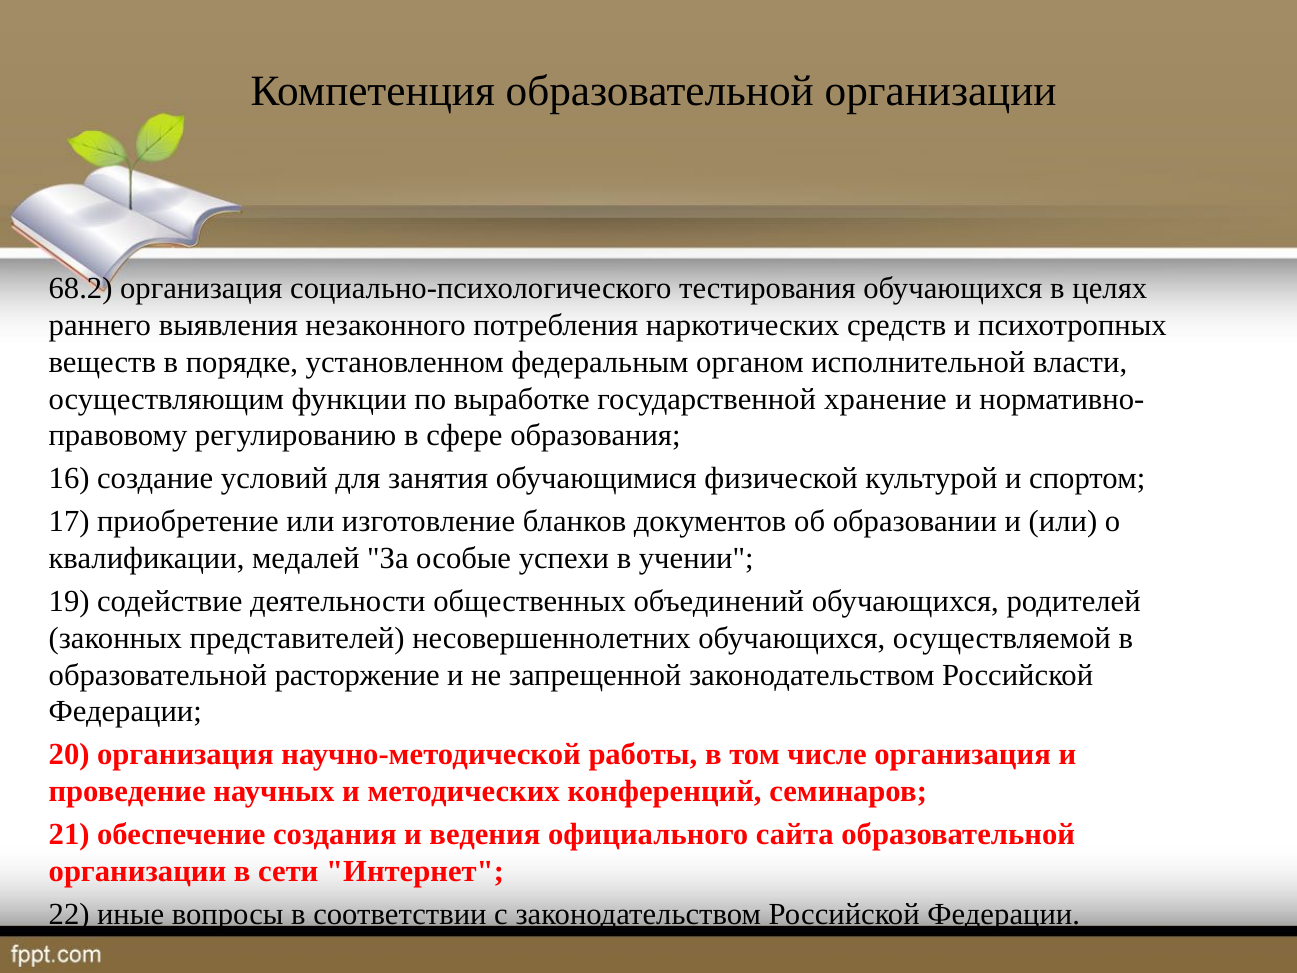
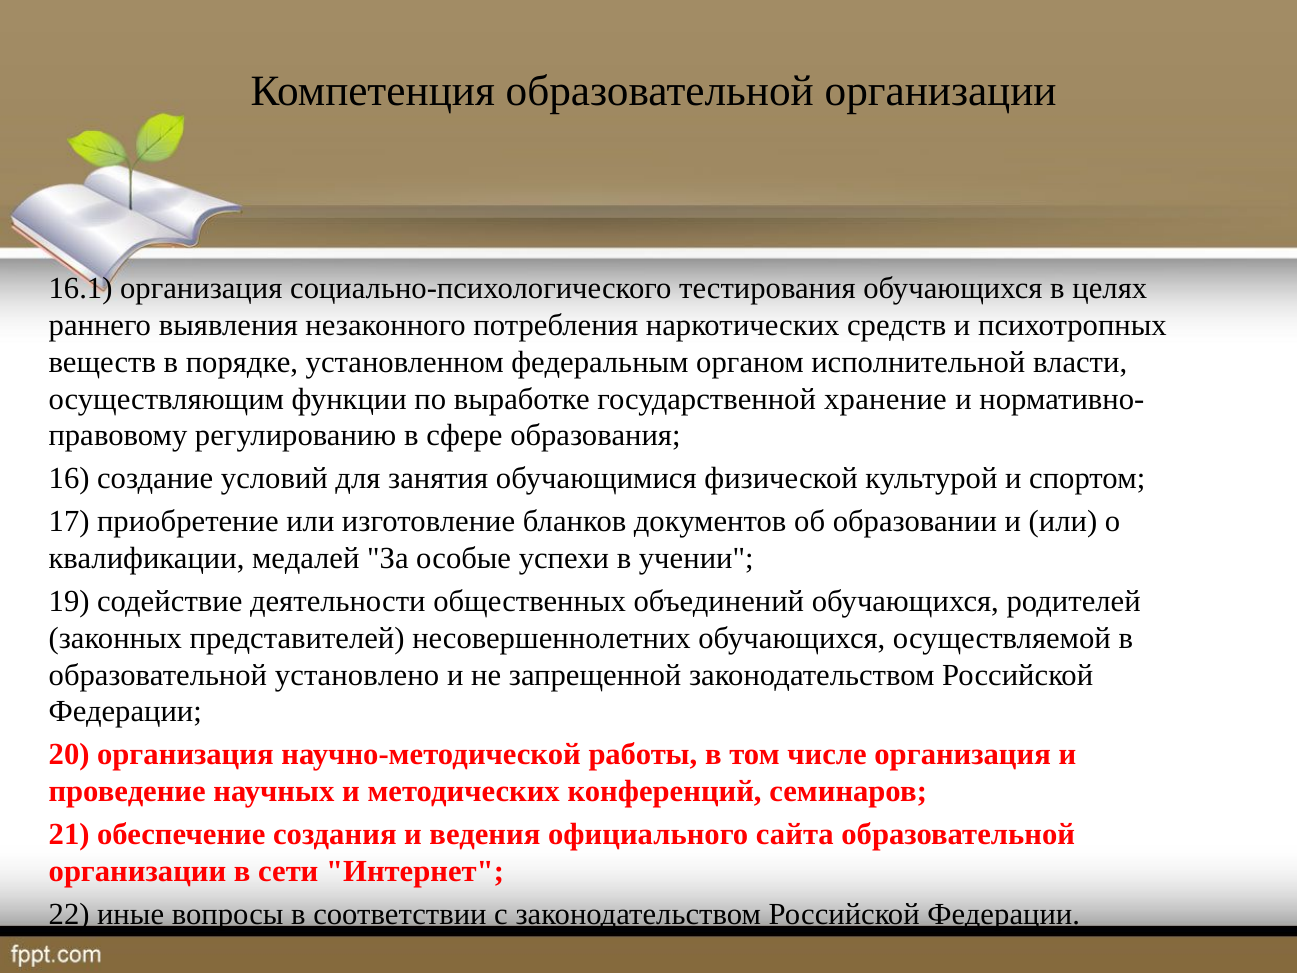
68.2: 68.2 -> 16.1 (81, 289)
расторжение: расторжение -> установлено (357, 675)
